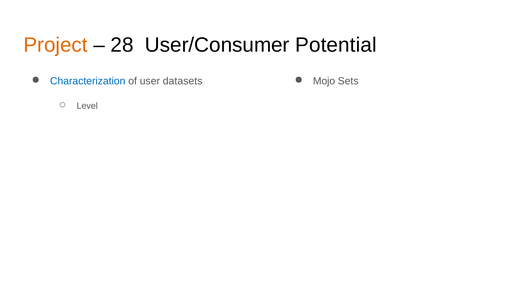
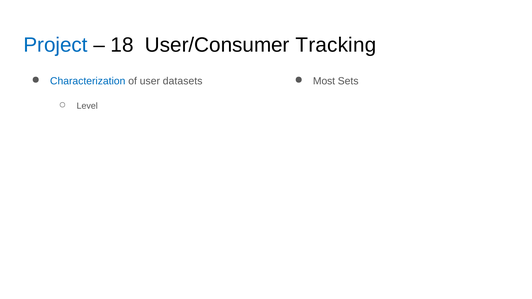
Project colour: orange -> blue (56, 45)
28: 28 -> 18 (122, 45)
Potential: Potential -> Tracking (336, 45)
Mojo: Mojo -> Most (324, 81)
